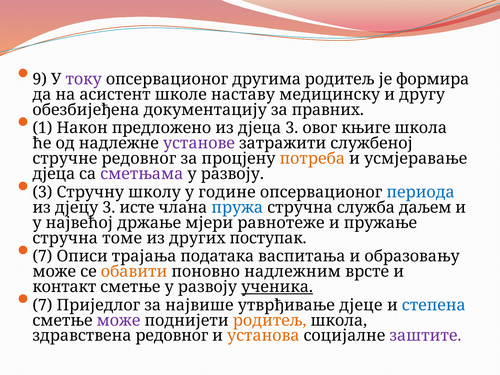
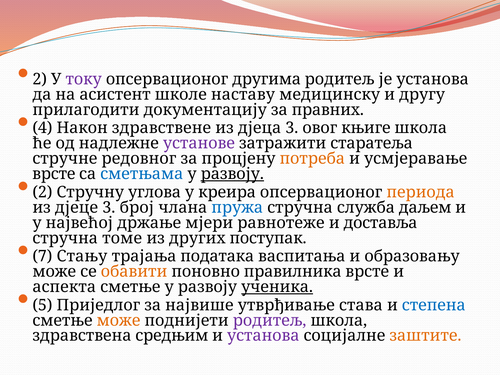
9: 9 -> 2 (40, 79)
је формира: формира -> установа (433, 79)
обезбијеђена: обезбијеђена -> прилагодити (86, 110)
1: 1 -> 4 (42, 128)
предложено: предложено -> здравствене (161, 128)
службеној: службеној -> старатеља (372, 143)
дјеца: дјеца -> врсте (54, 174)
сметњама colour: purple -> blue (142, 174)
развоју underline: none -> present (232, 174)
3: 3 -> 2 (42, 192)
школу: школу -> углова (155, 192)
године: године -> креира (227, 192)
периода colour: blue -> orange (421, 192)
дјецу: дјецу -> дјеце (76, 207)
исте: исте -> број (137, 207)
пружање: пружање -> доставља (380, 223)
Описи: Описи -> Стању (82, 256)
надлежним: надлежним -> правилника (293, 272)
контакт: контакт -> аспекта (64, 287)
7: 7 -> 5 (42, 305)
дјеце: дјеце -> става (361, 305)
може colour: purple -> orange (119, 320)
родитељ colour: orange -> purple (270, 320)
здравствена редовног: редовног -> средњим (172, 336)
установа colour: orange -> purple (263, 336)
заштите colour: purple -> orange (425, 336)
